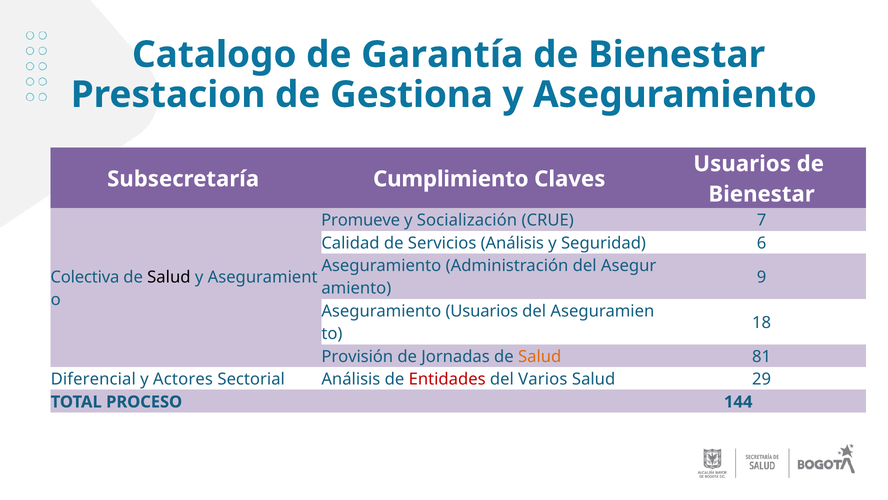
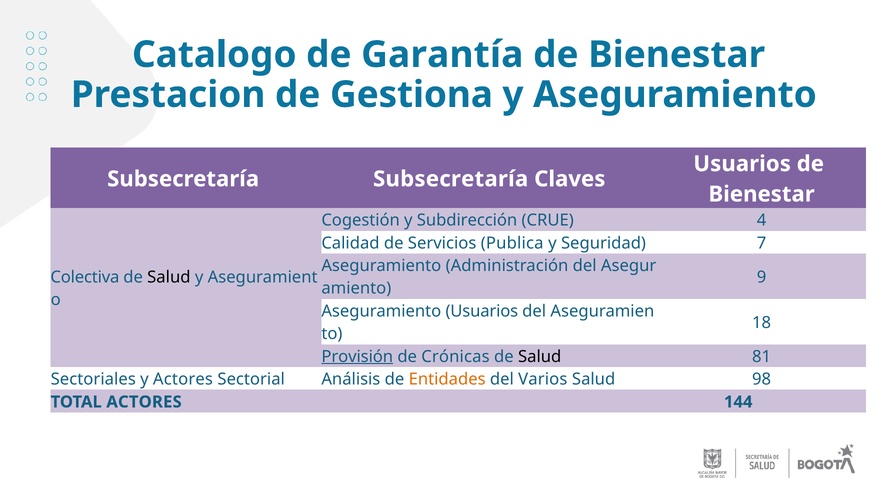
Subsecretaría Cumplimiento: Cumplimiento -> Subsecretaría (451, 179)
Promueve: Promueve -> Cogestión (361, 220)
Socialización: Socialización -> Subdirección (467, 220)
7: 7 -> 4 (762, 220)
Servicios Análisis: Análisis -> Publica (512, 243)
6: 6 -> 7 (762, 243)
Provisión underline: none -> present (357, 356)
Jornadas: Jornadas -> Crónicas (455, 356)
Salud colour: orange -> black (540, 356)
Diferencial: Diferencial -> Sectoriales (93, 379)
Entidades colour: red -> orange (447, 379)
29: 29 -> 98 (762, 379)
TOTAL PROCESO: PROCESO -> ACTORES (144, 402)
